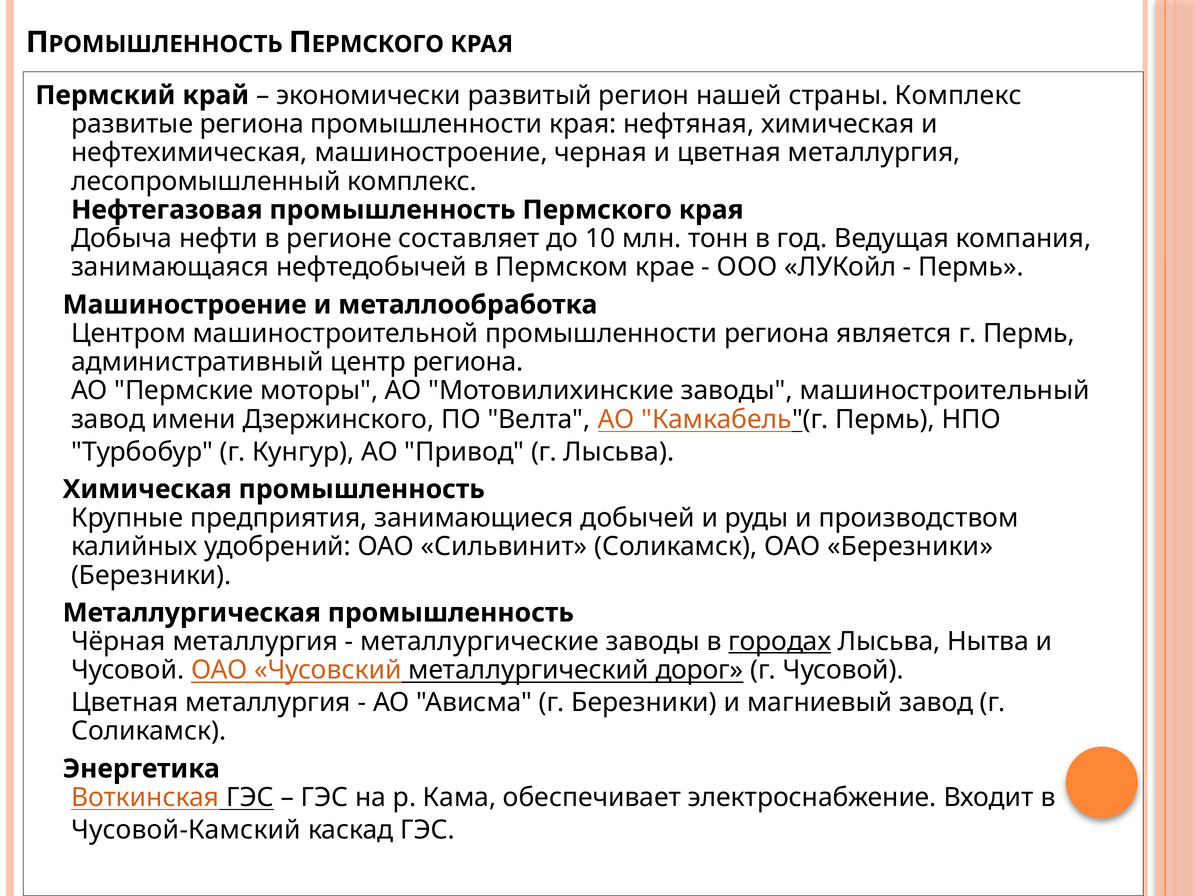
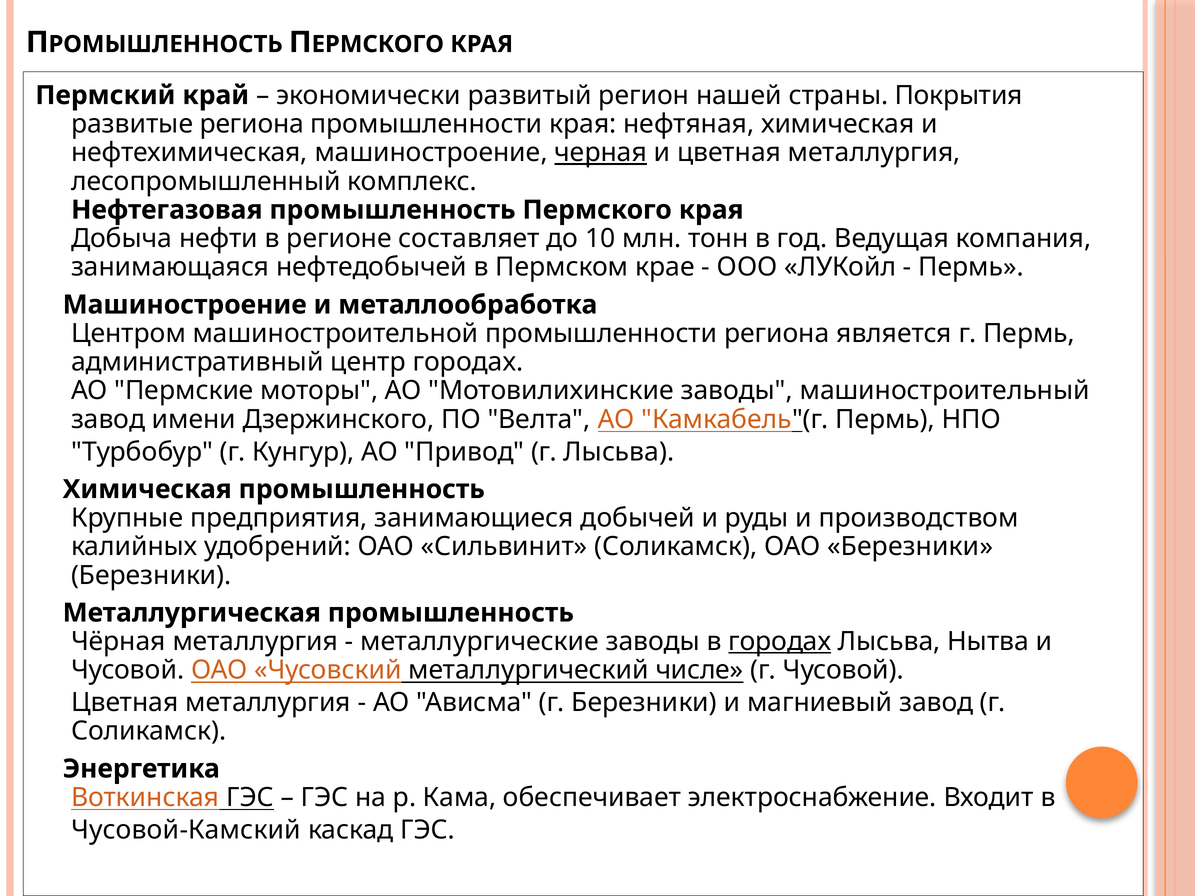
страны Комплекс: Комплекс -> Покрытия (959, 95)
черная underline: none -> present (601, 153)
центр региона: региона -> городах (468, 362)
дорог: дорог -> числе (699, 670)
